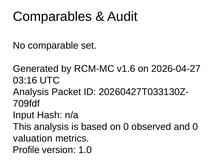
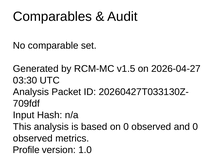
v1.6: v1.6 -> v1.5 (126, 69)
03:16: 03:16 -> 03:30 (25, 80)
valuation: valuation -> observed (33, 138)
